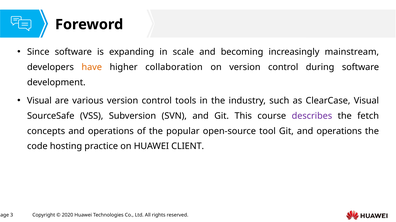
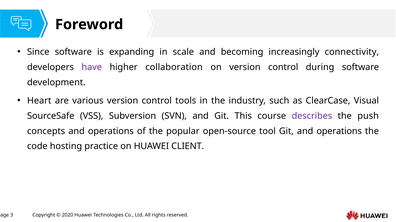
mainstream: mainstream -> connectivity (352, 52)
have colour: orange -> purple (92, 67)
Visual: Visual -> Heart (39, 101)
fetch: fetch -> push (368, 116)
